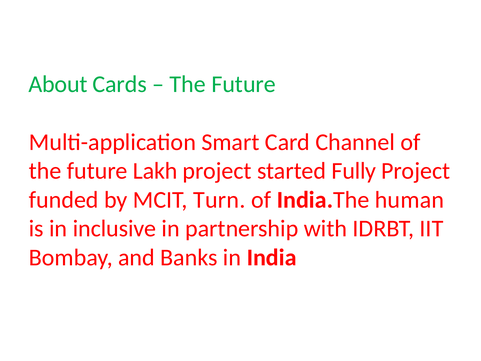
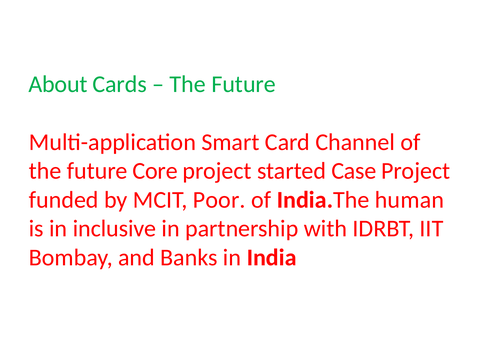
Lakh: Lakh -> Core (155, 171)
Fully: Fully -> Case (354, 171)
Turn: Turn -> Poor (219, 200)
